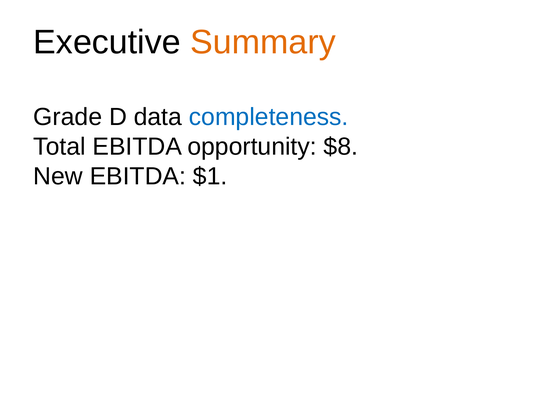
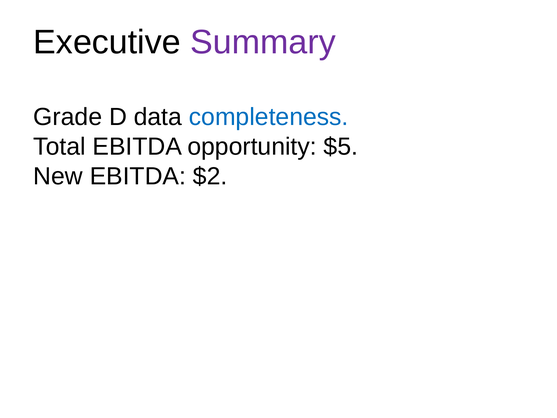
Summary colour: orange -> purple (263, 42)
$8: $8 -> $5 (341, 147)
$1: $1 -> $2 (210, 176)
